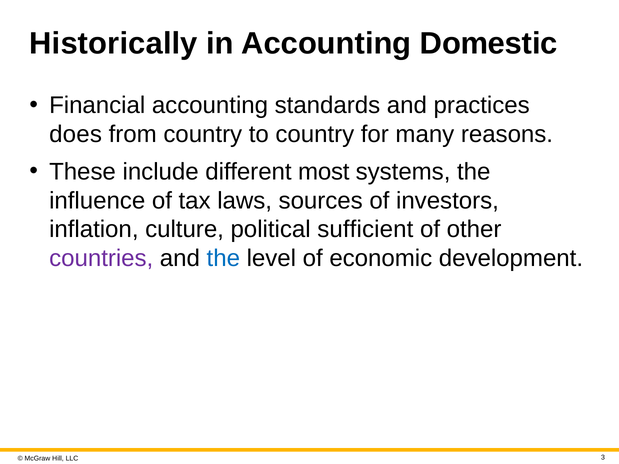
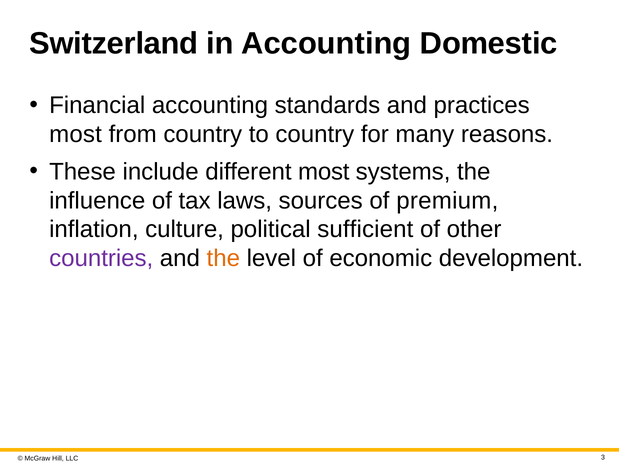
Historically: Historically -> Switzerland (114, 43)
does: does -> most (76, 134)
investors: investors -> premium (447, 201)
the colour: blue -> orange (223, 258)
